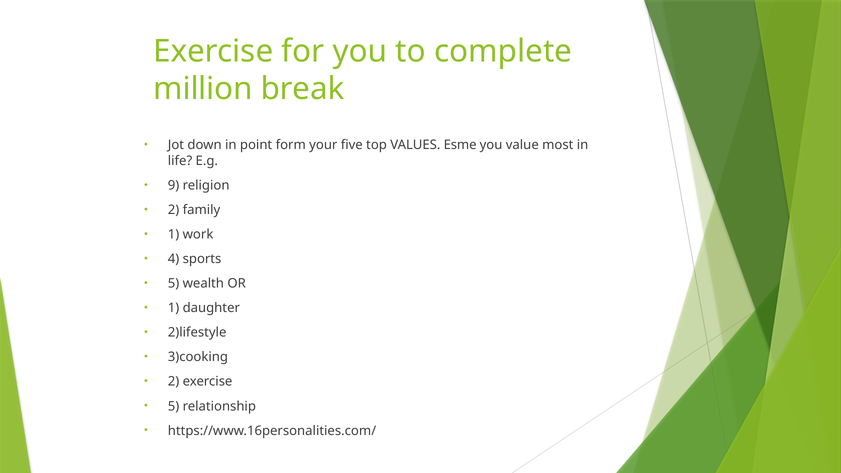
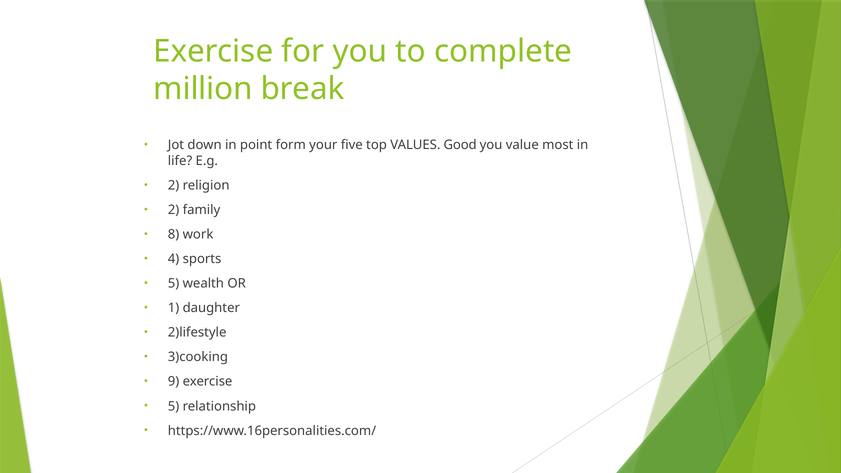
Esme: Esme -> Good (460, 145)
9: 9 -> 2 (174, 185)
1: 1 -> 8 (174, 234)
2: 2 -> 9 (174, 382)
